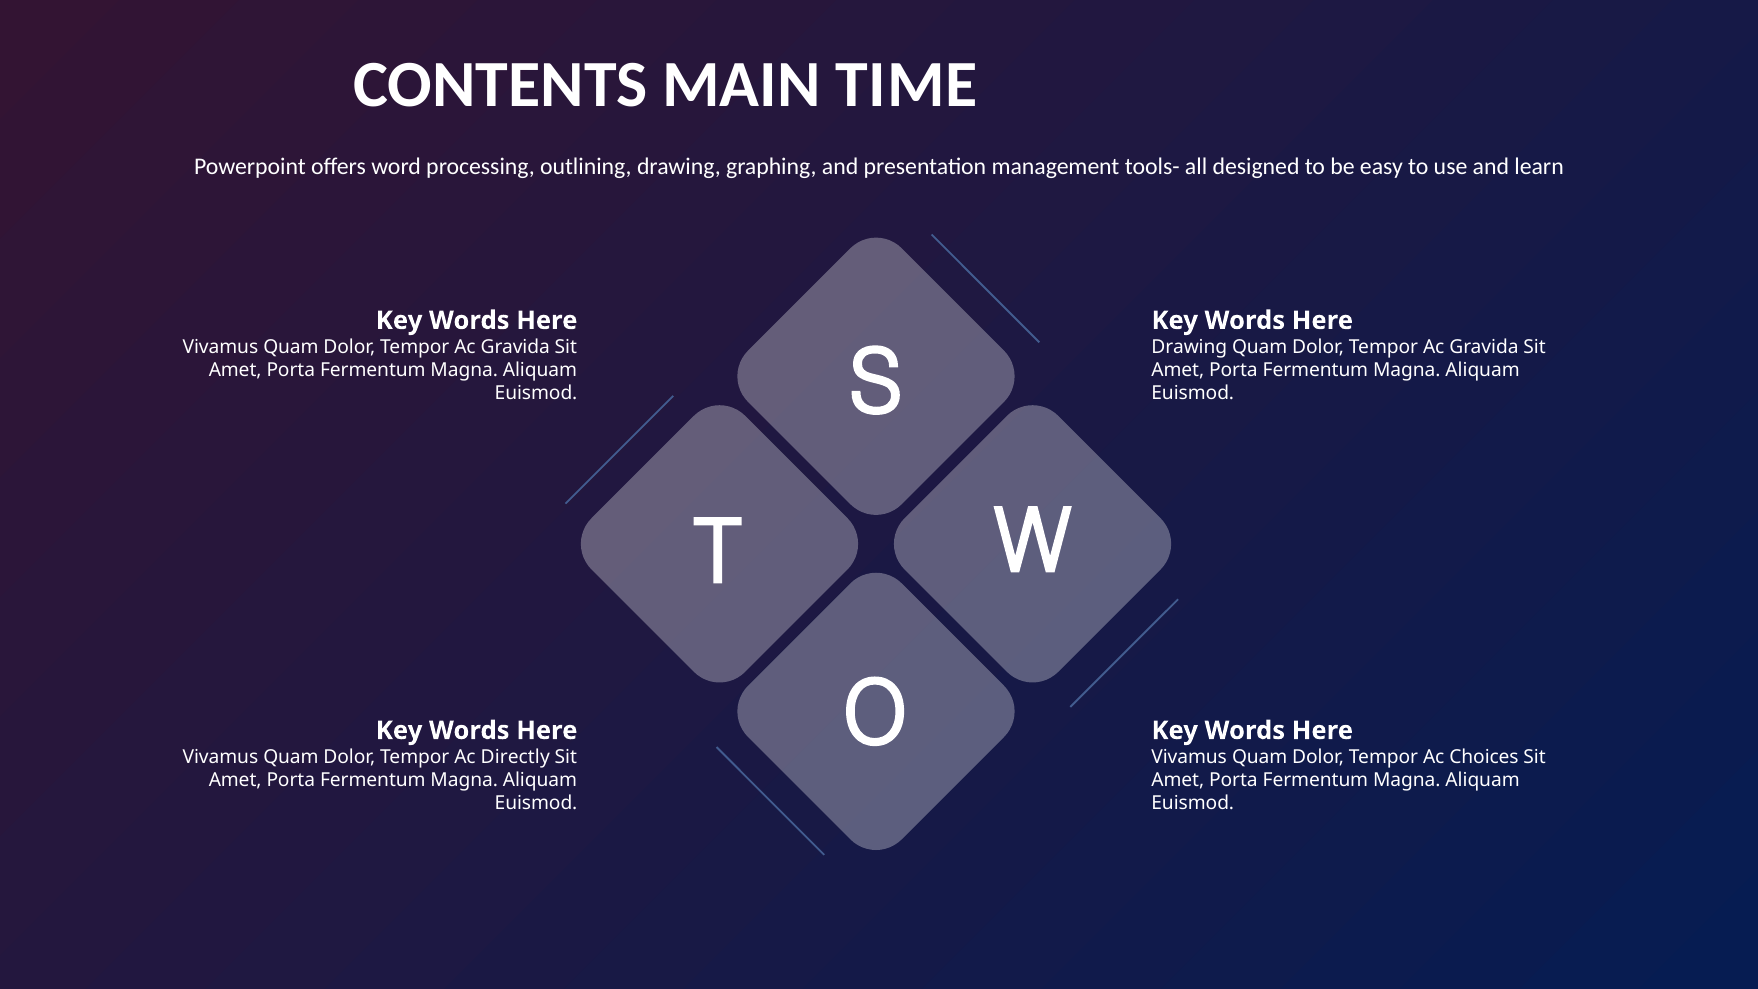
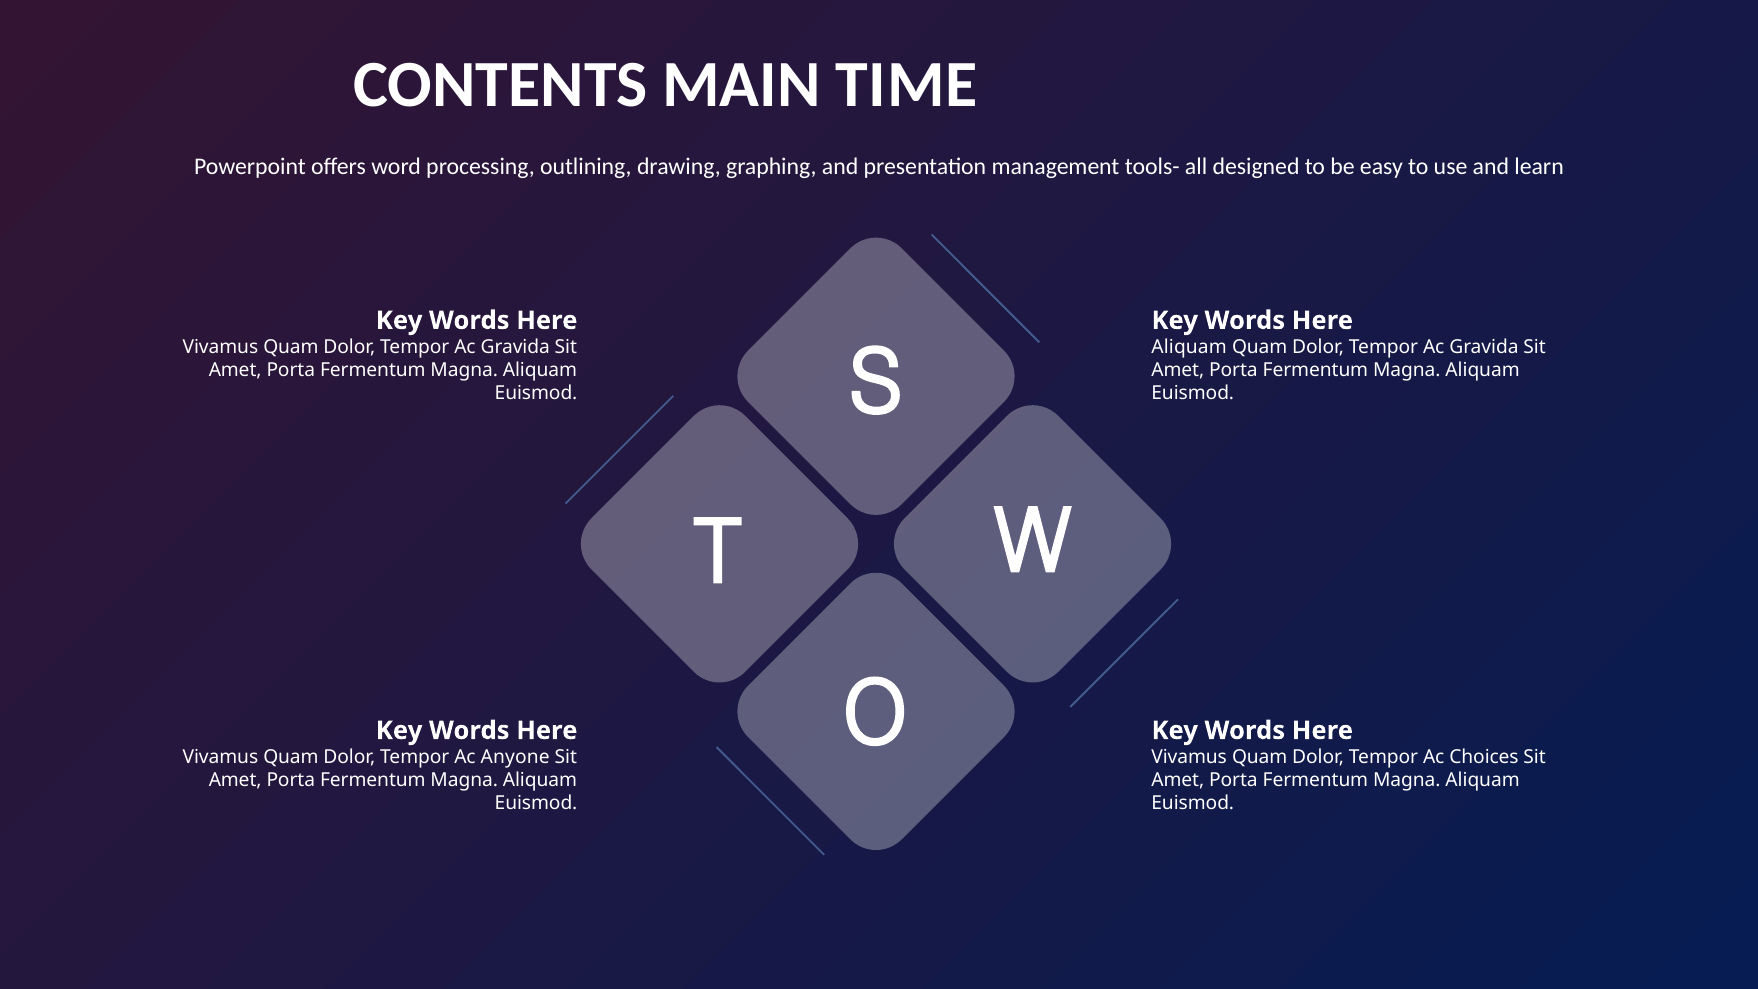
Drawing: Drawing -> Aliquam (1189, 347)
Directly: Directly -> Anyone (515, 757)
